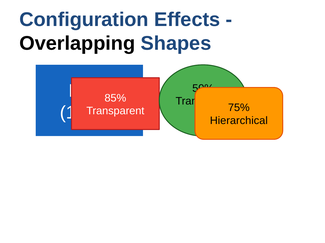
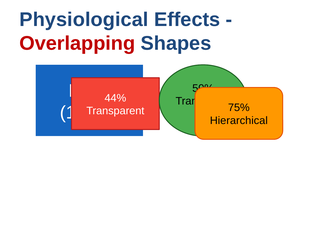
Configuration: Configuration -> Physiological (84, 20)
Overlapping colour: black -> red (77, 43)
85%: 85% -> 44% (115, 98)
